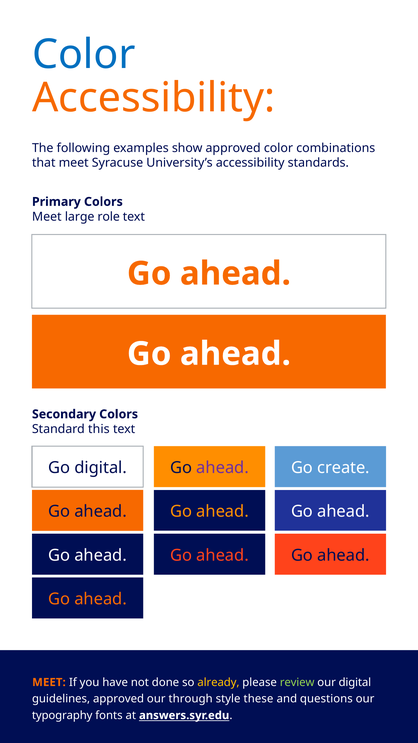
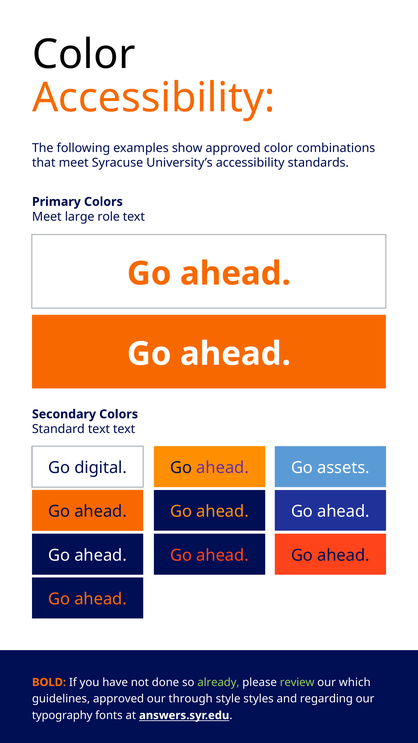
Color colour: blue -> black (84, 54)
Standard this: this -> text (99, 429)
create: create -> assets (343, 467)
MEET: MEET -> BOLD (49, 682)
already colour: yellow -> light green (218, 682)
our digital: digital -> which (355, 682)
these: these -> styles (259, 698)
questions: questions -> regarding (326, 698)
